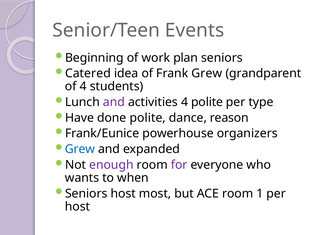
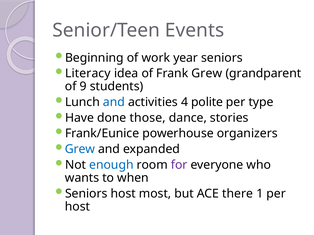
plan: plan -> year (186, 58)
Catered: Catered -> Literacy (88, 74)
of 4: 4 -> 9 (83, 87)
and colour: purple -> blue (114, 102)
done polite: polite -> those (148, 118)
reason: reason -> stories (229, 118)
enough colour: purple -> blue (111, 165)
ACE room: room -> there (238, 194)
